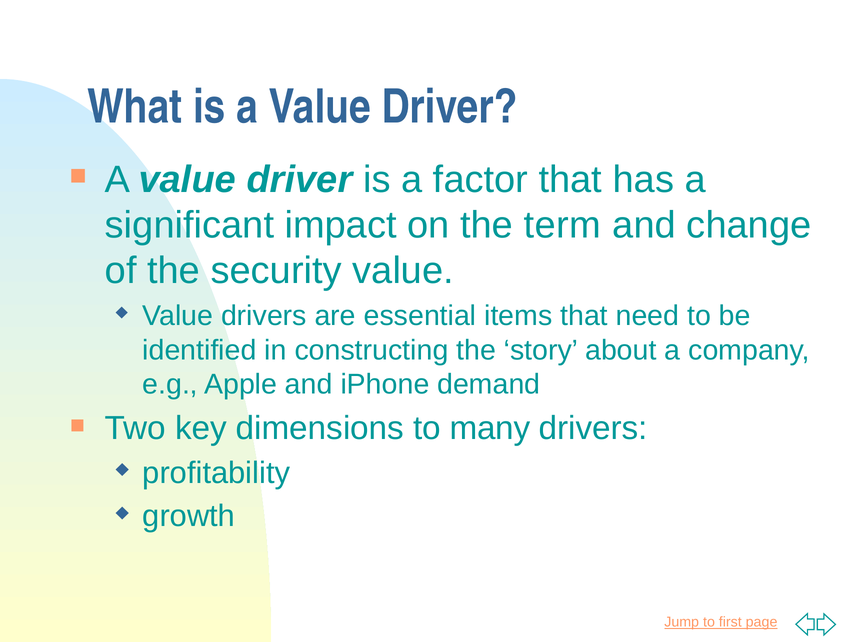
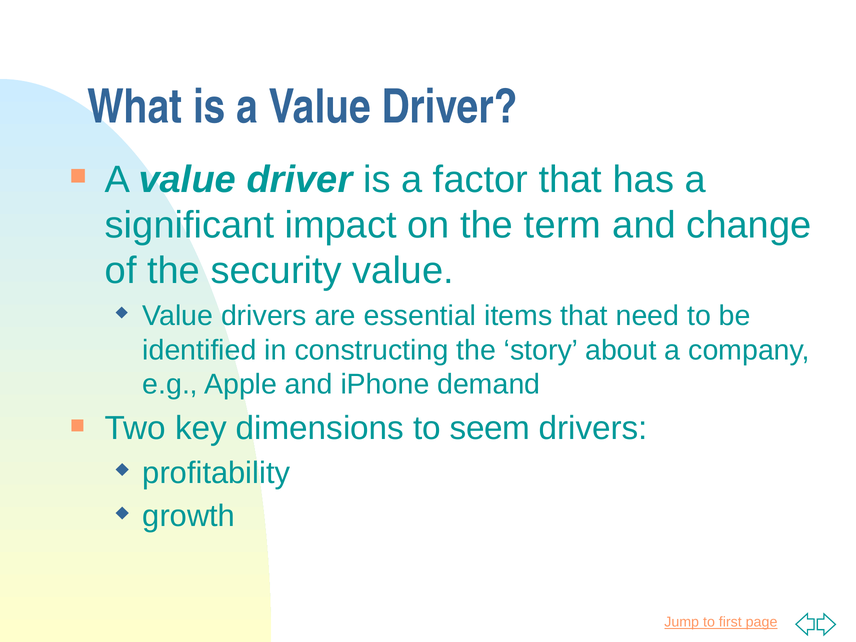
many: many -> seem (490, 429)
